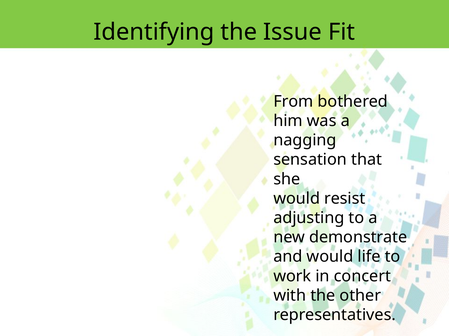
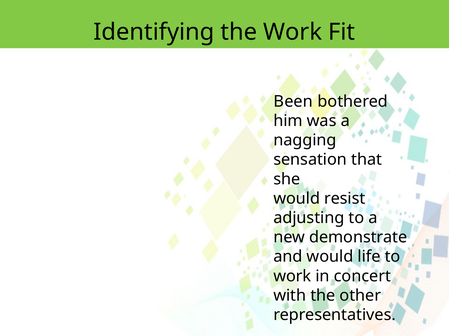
the Issue: Issue -> Work (293, 32)
From: From -> Been (293, 102)
